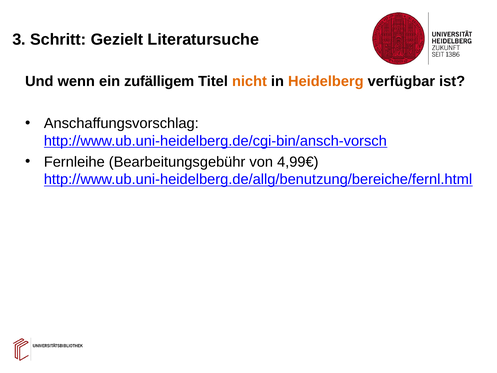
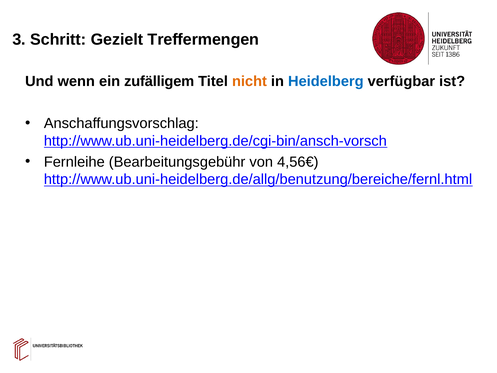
Literatursuche: Literatursuche -> Treffermengen (203, 40)
Heidelberg colour: orange -> blue (326, 81)
4,99€: 4,99€ -> 4,56€ (298, 162)
